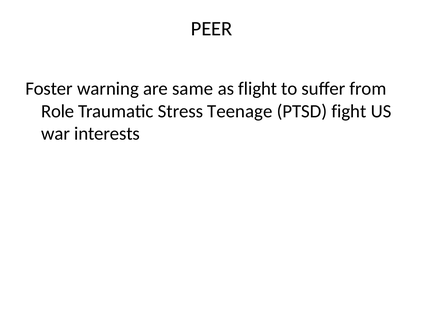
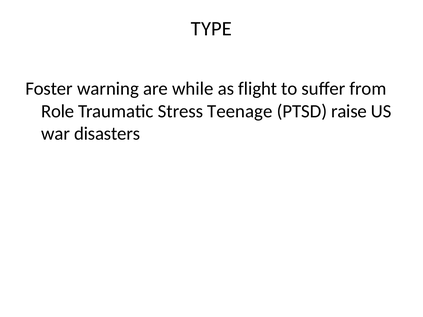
PEER: PEER -> TYPE (211, 29)
same: same -> while (193, 89)
fight: fight -> raise (349, 111)
interests: interests -> disasters (107, 134)
